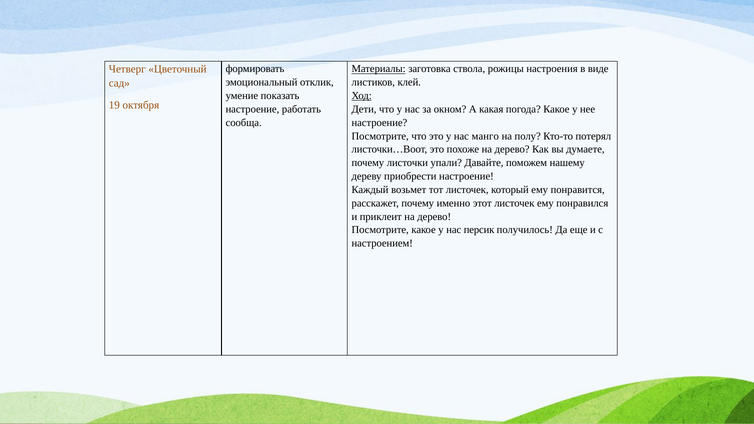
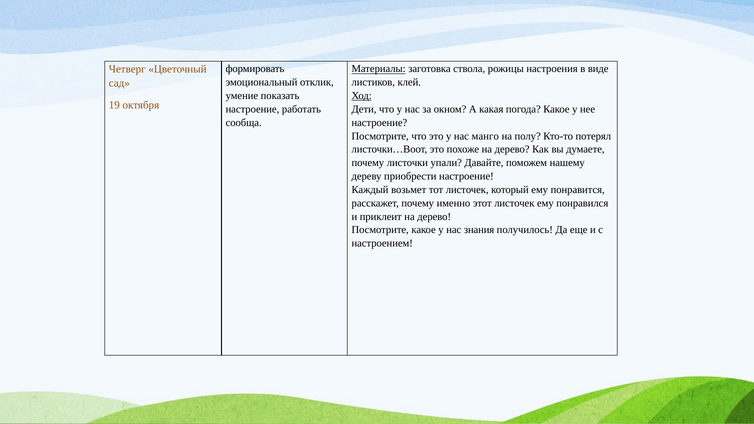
персик: персик -> знания (479, 230)
